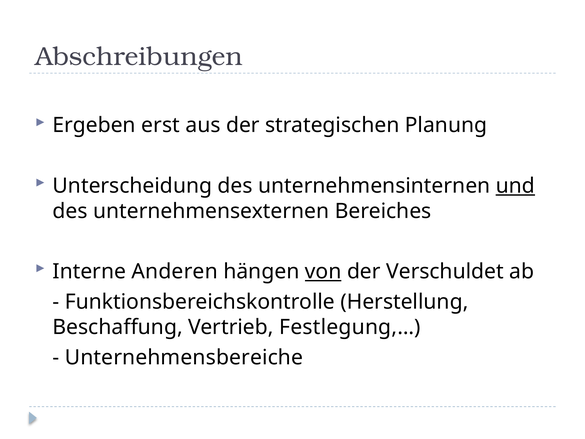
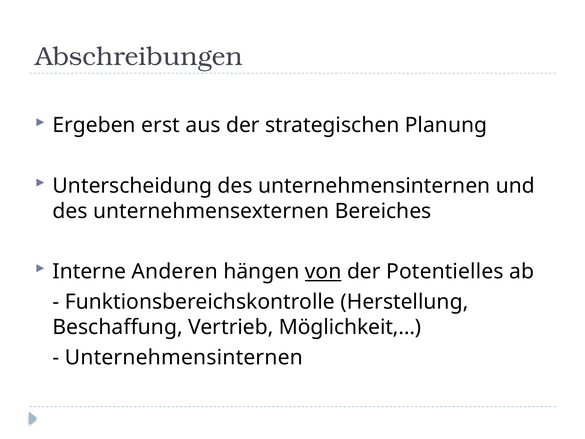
und underline: present -> none (515, 186)
Verschuldet: Verschuldet -> Potentielles (445, 271)
Festlegung,…: Festlegung,… -> Möglichkeit,… (350, 327)
Unternehmensbereiche: Unternehmensbereiche -> Unternehmensinternen (184, 357)
